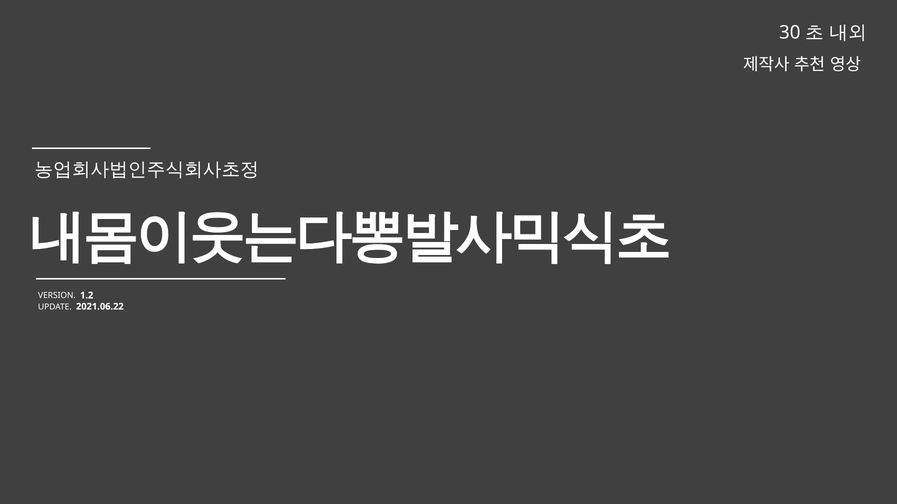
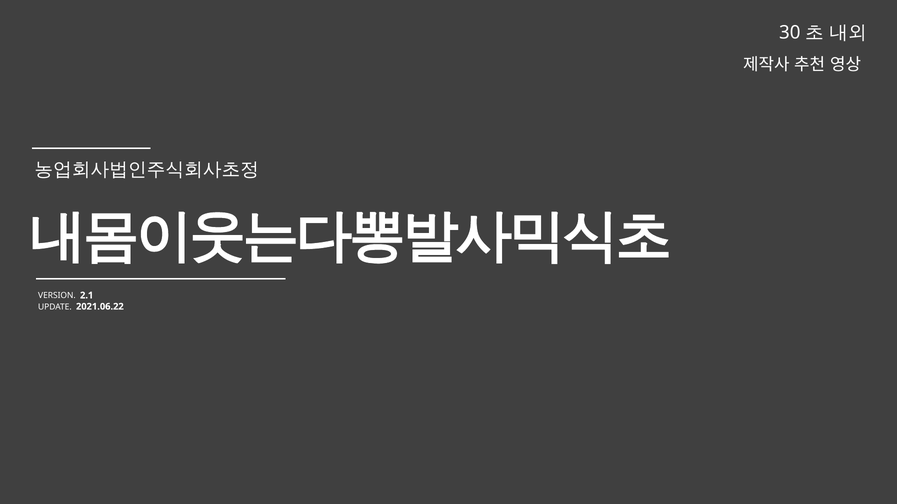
1.2: 1.2 -> 2.1 (87, 296)
